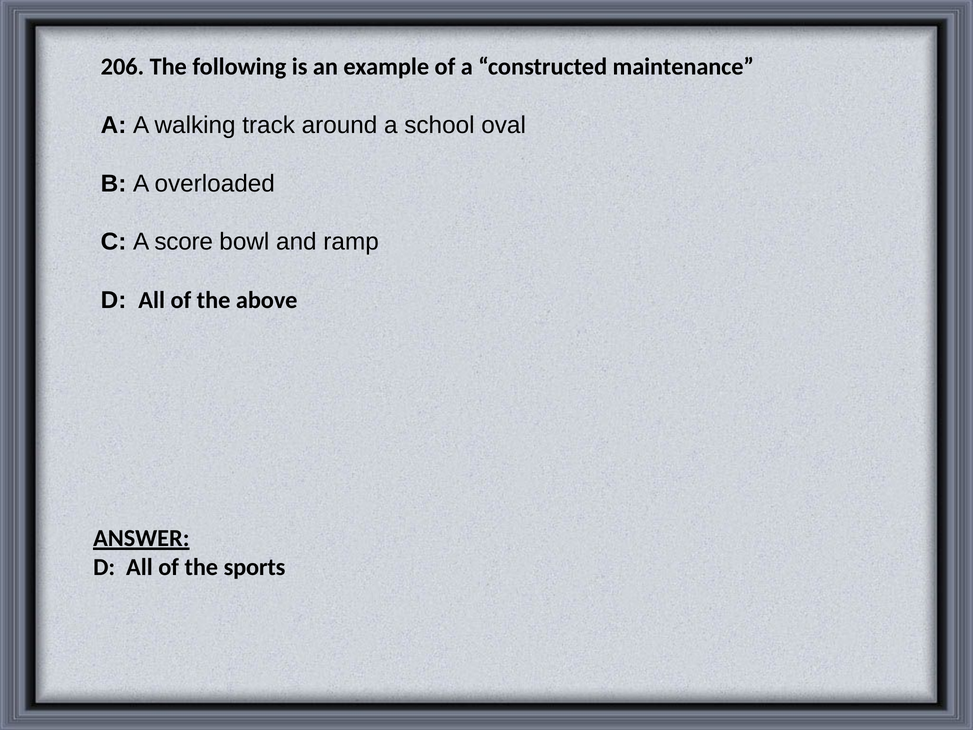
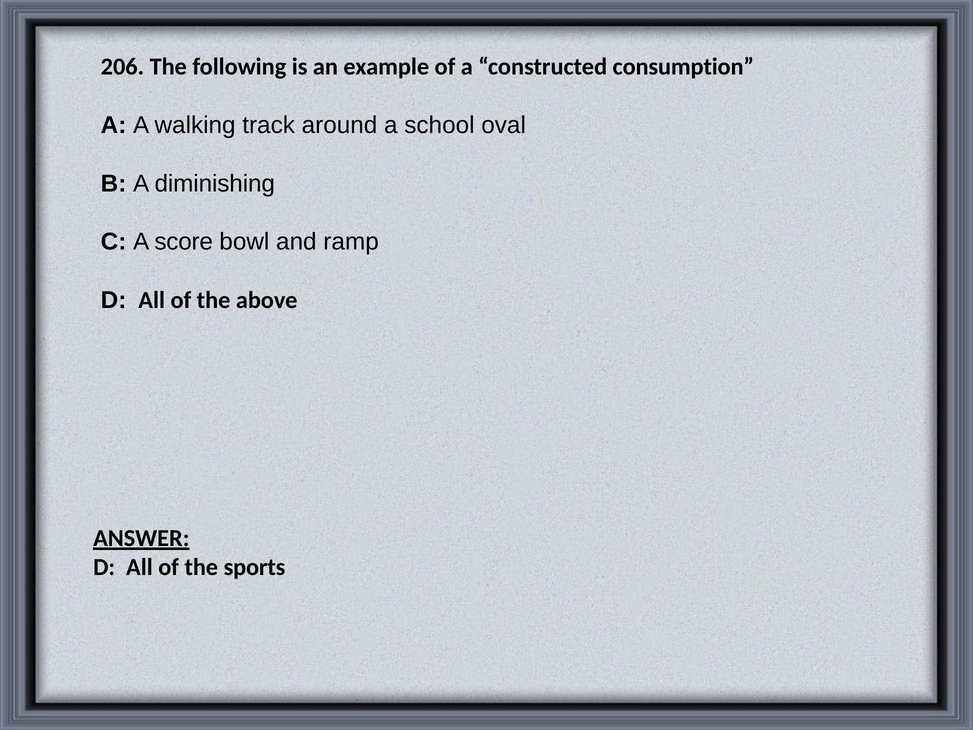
maintenance: maintenance -> consumption (683, 67)
overloaded: overloaded -> diminishing (215, 183)
